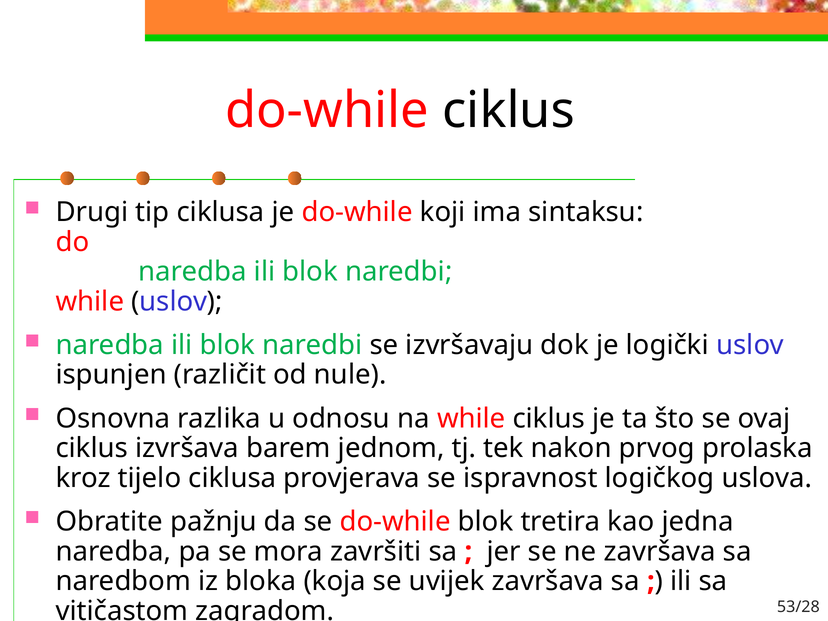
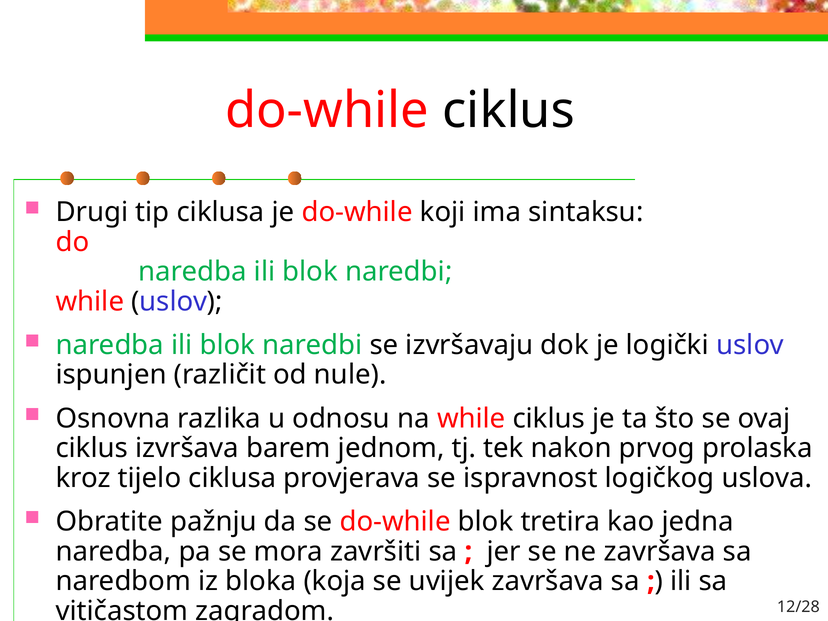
53/28: 53/28 -> 12/28 (798, 607)
